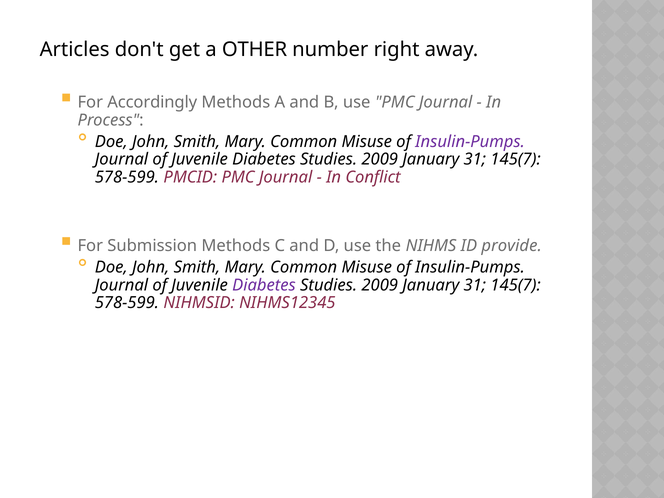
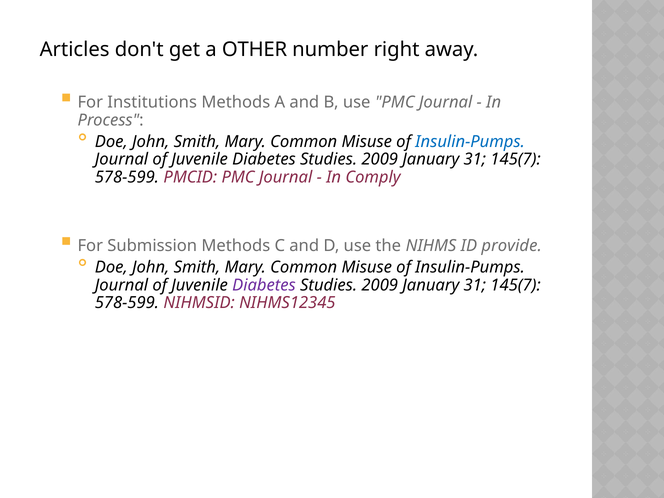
Accordingly: Accordingly -> Institutions (152, 102)
Insulin-Pumps colour: purple -> blue (470, 142)
Conflict: Conflict -> Comply (373, 177)
